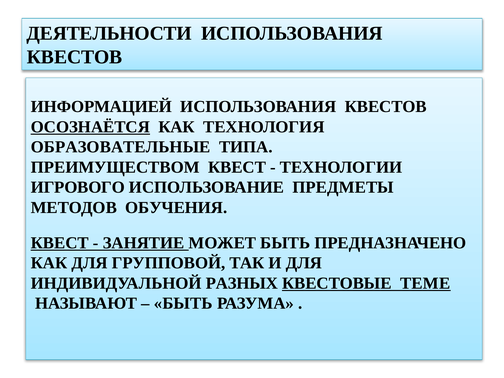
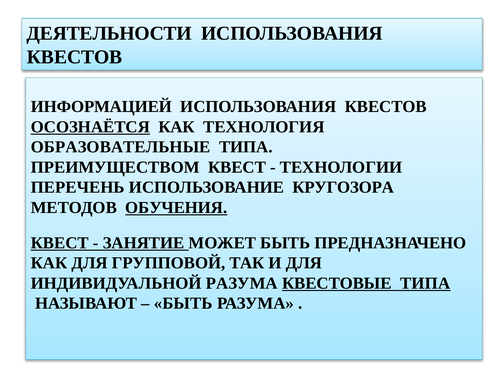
ИГРОВОГО: ИГРОВОГО -> ПЕРЕЧЕНЬ (78, 187)
ПРЕДМЕТЫ: ПРЕДМЕТЫ -> КРУГОЗОРА (343, 187)
ОБУЧЕНИЯ underline: none -> present (176, 208)
ИНДИВИДУАЛЬНОЙ РАЗНЫХ: РАЗНЫХ -> РАЗУМА (242, 283)
КВЕСТОВЫЕ ТЕМЕ: ТЕМЕ -> ТИПА (425, 283)
